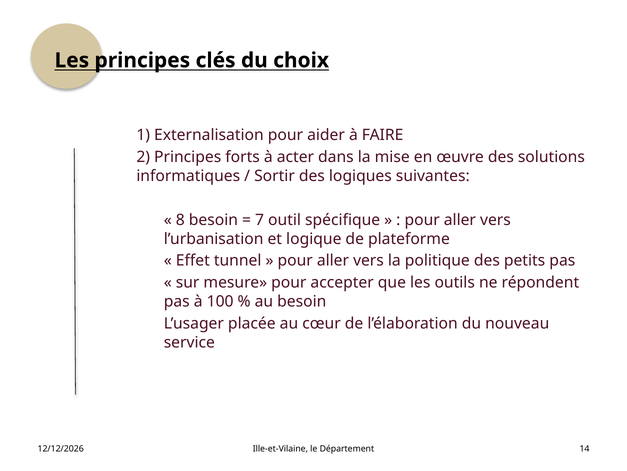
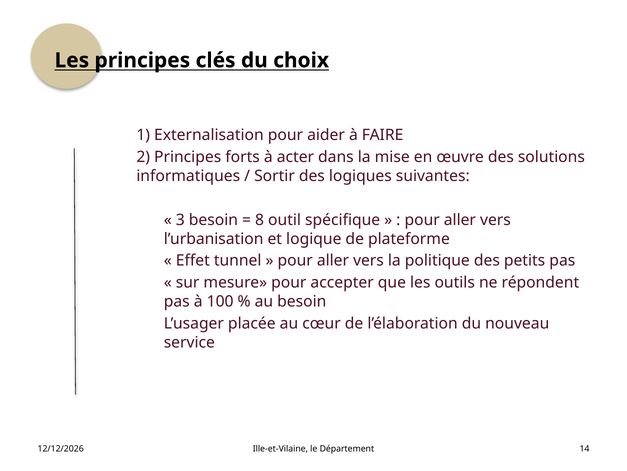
8: 8 -> 3 (180, 220)
7: 7 -> 8 (260, 220)
